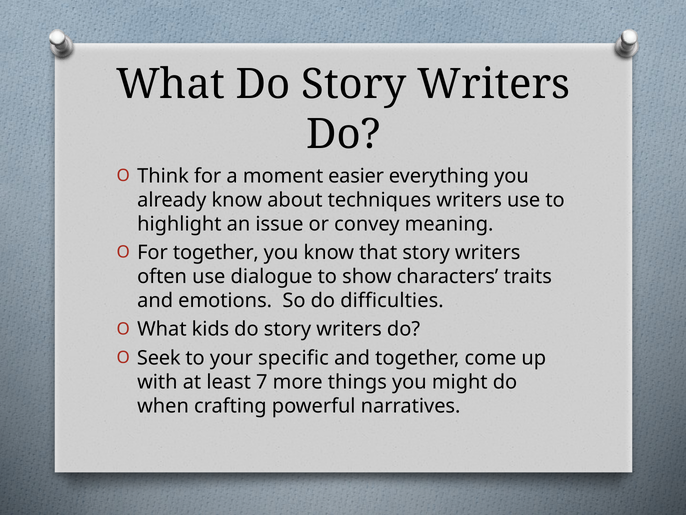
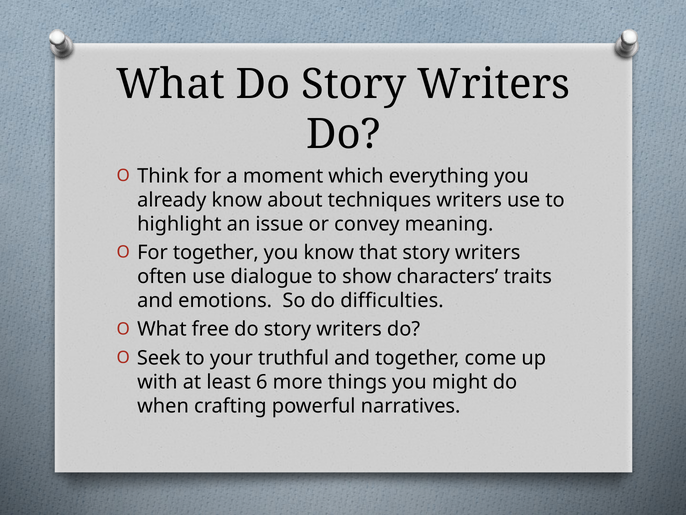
easier: easier -> which (356, 176)
kids: kids -> free (210, 329)
specific: specific -> truthful (294, 358)
7: 7 -> 6 (262, 382)
